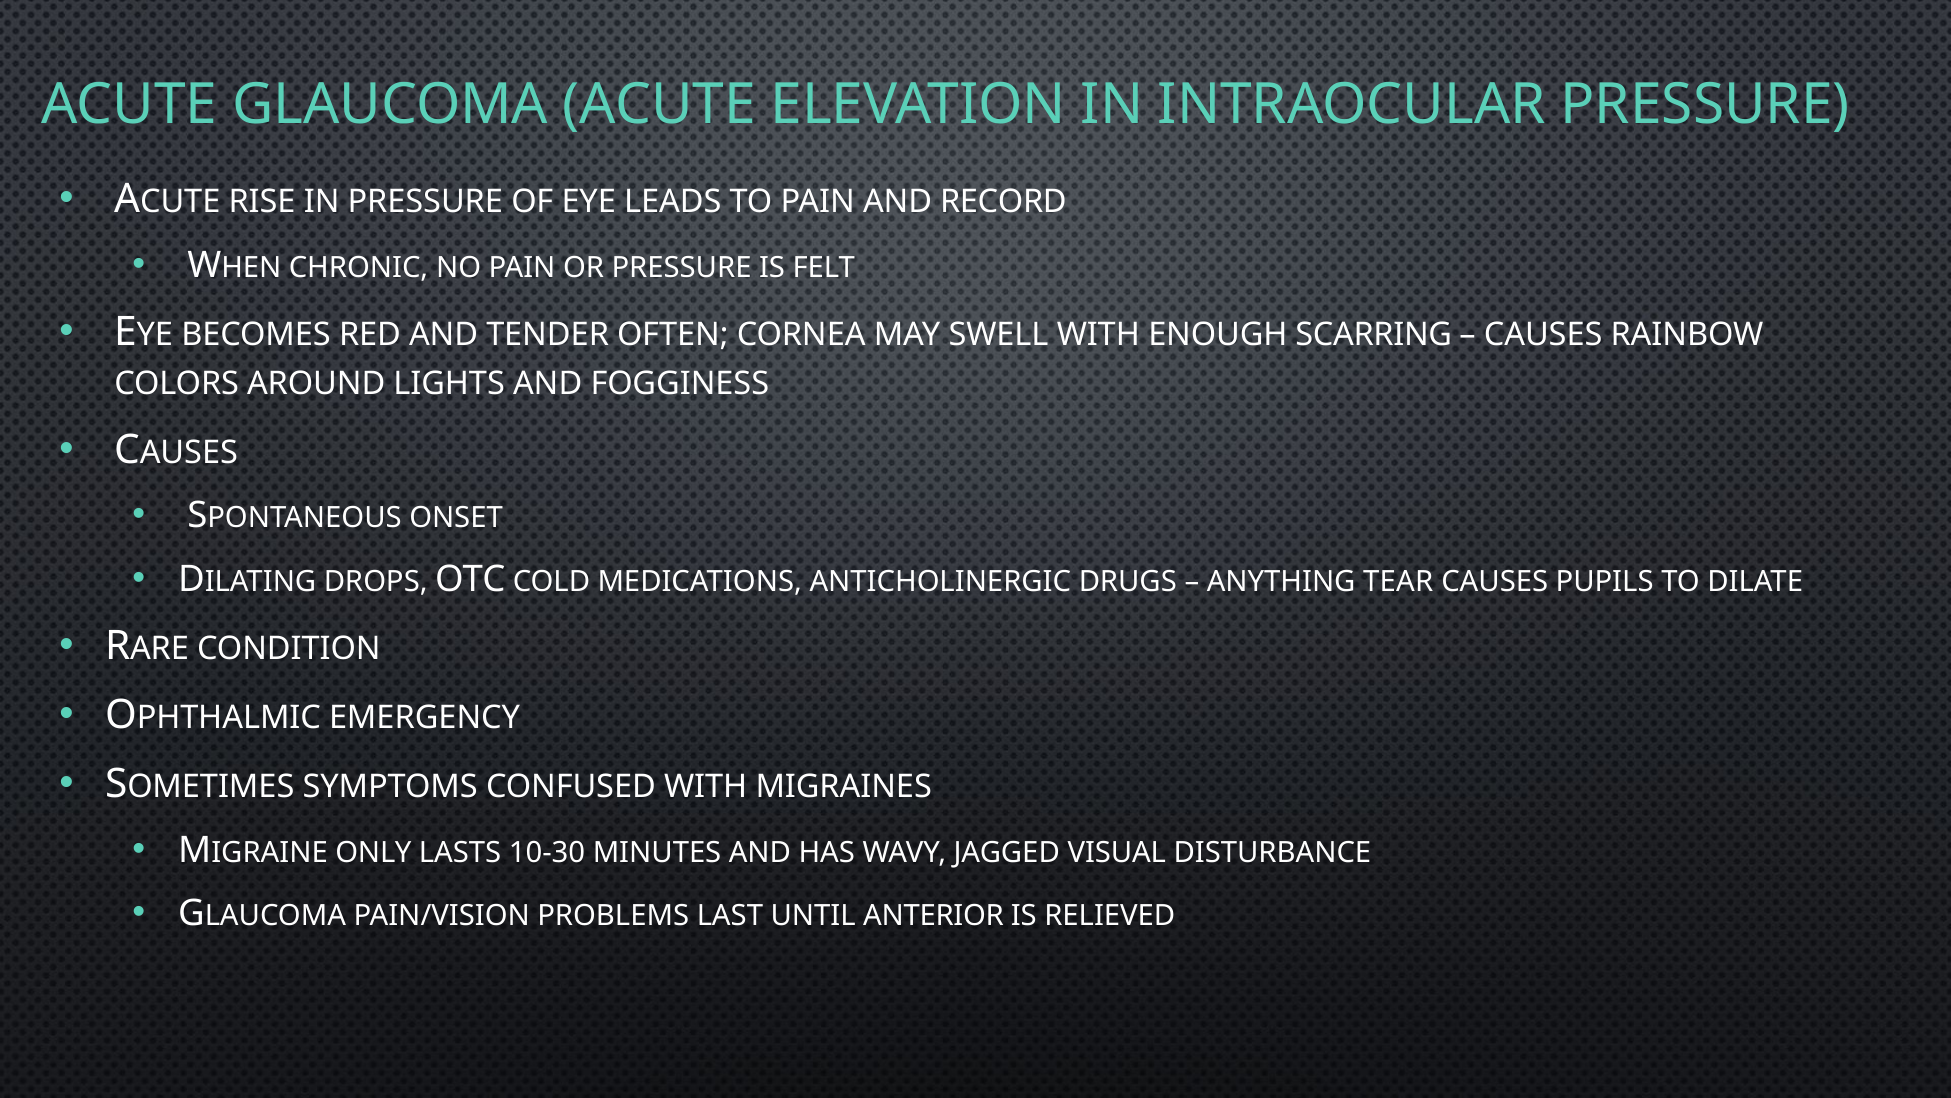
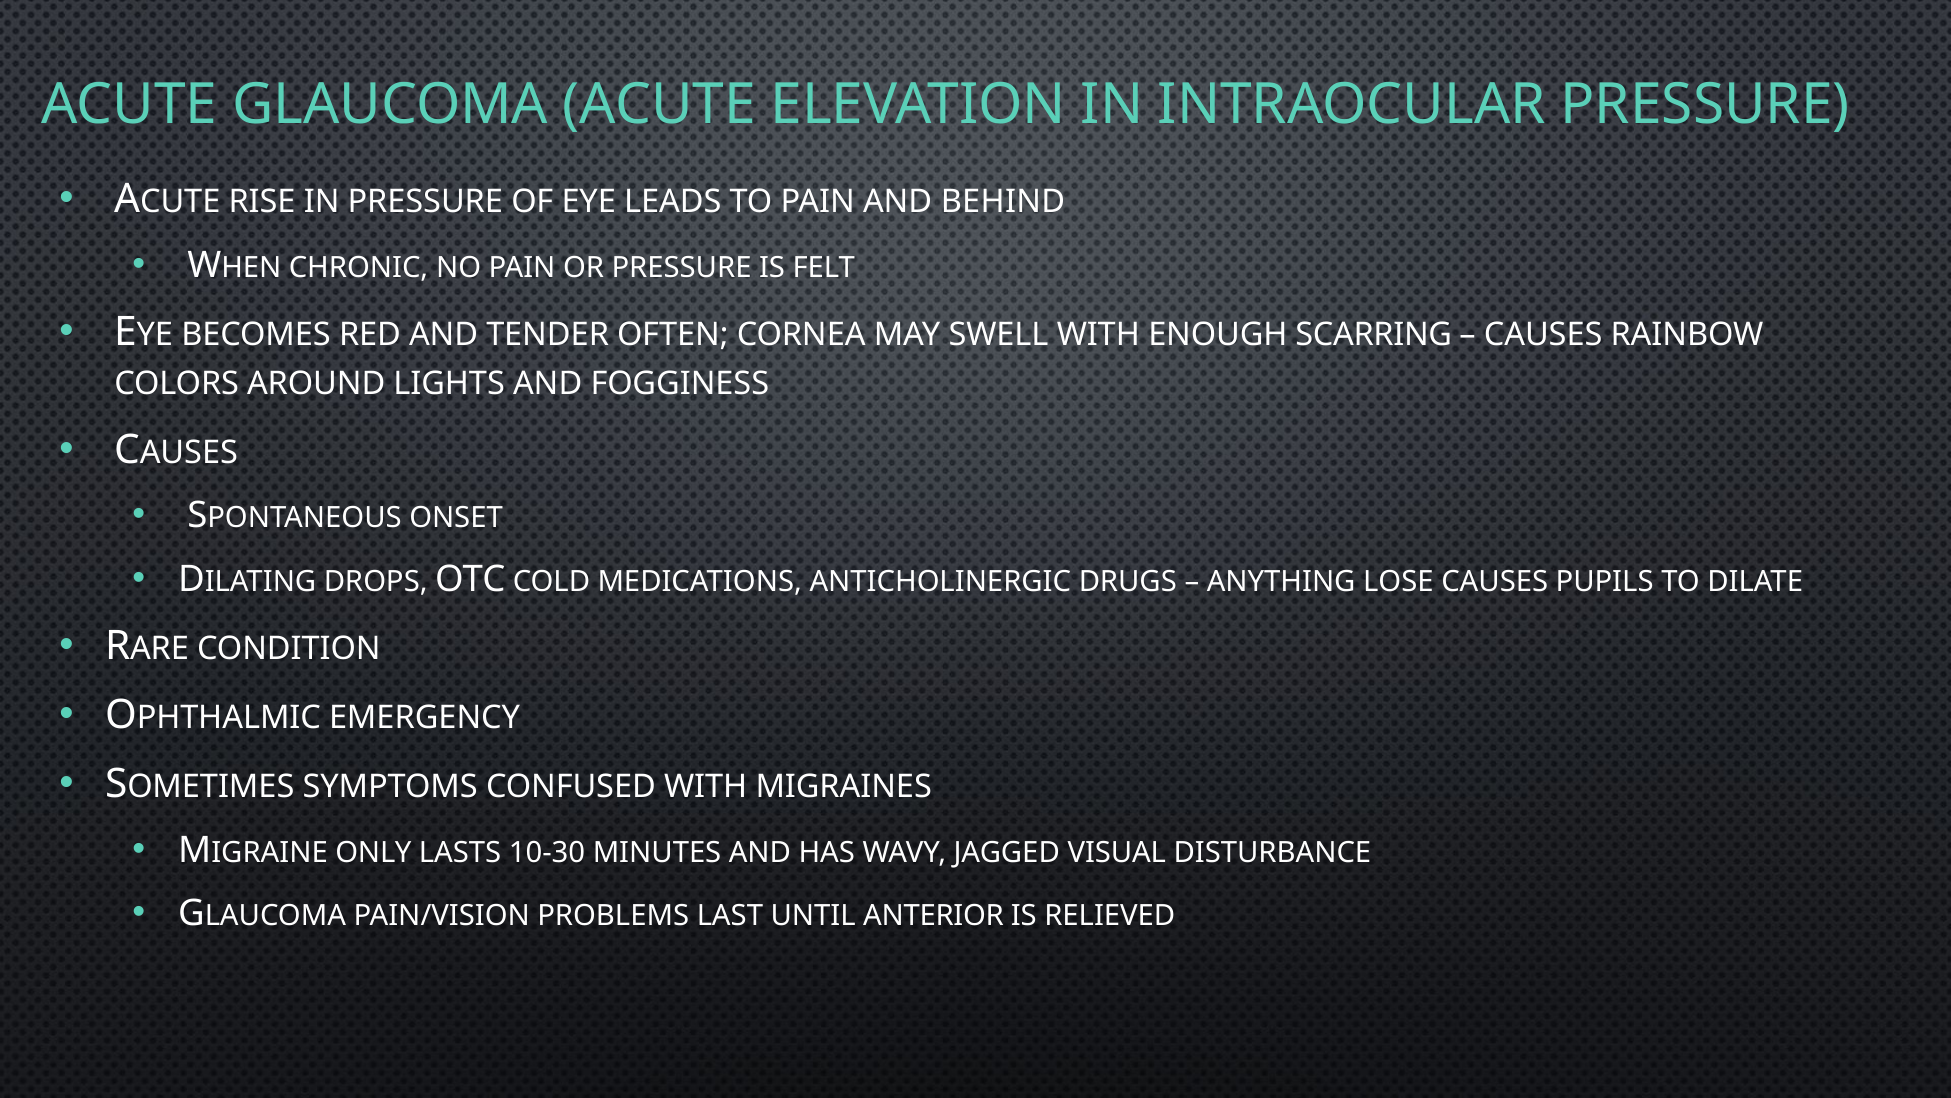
RECORD: RECORD -> BEHIND (1003, 202)
TEAR: TEAR -> LOSE (1398, 581)
